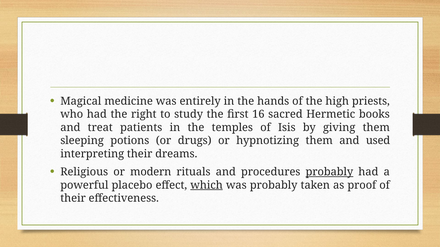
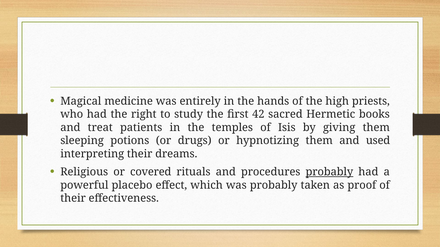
16: 16 -> 42 (258, 115)
modern: modern -> covered (151, 172)
which underline: present -> none (207, 185)
